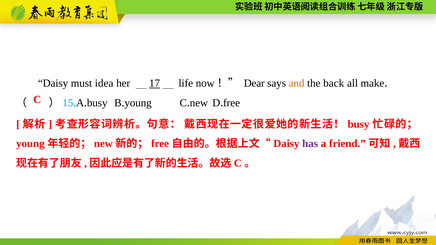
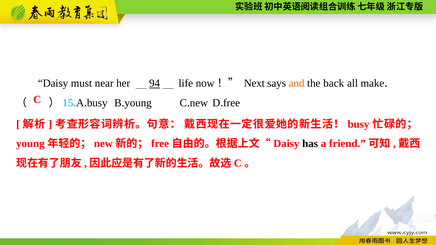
idea: idea -> near (104, 83)
17: 17 -> 94 (155, 83)
Dear: Dear -> Next (254, 83)
has colour: purple -> black (310, 144)
